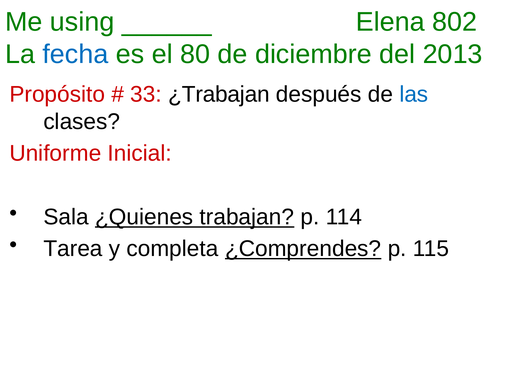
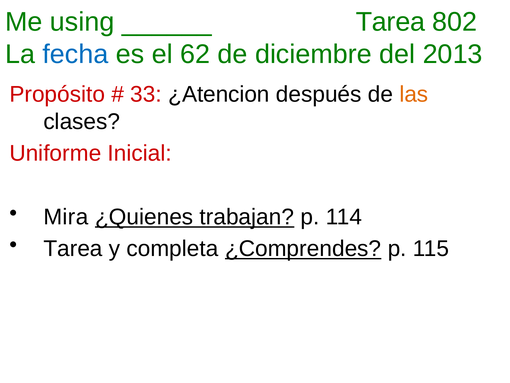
Elena: Elena -> Tarea (390, 22)
80: 80 -> 62 (195, 54)
¿Trabajan: ¿Trabajan -> ¿Atencion (219, 94)
las colour: blue -> orange (414, 94)
Sala: Sala -> Mira (66, 217)
